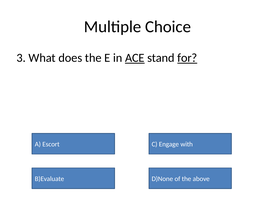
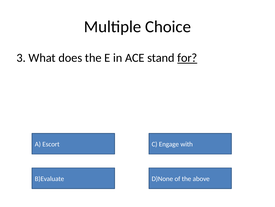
ACE underline: present -> none (135, 58)
